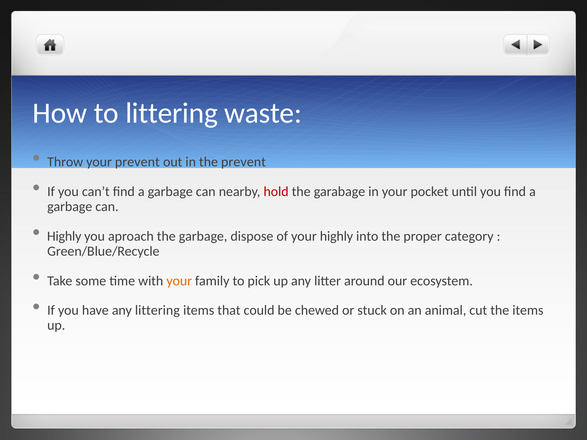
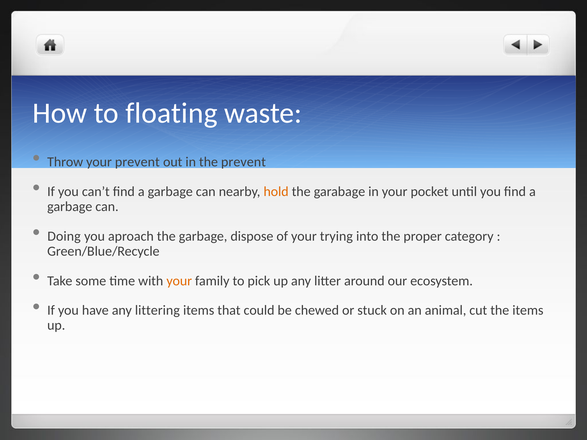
to littering: littering -> floating (171, 113)
hold colour: red -> orange (276, 192)
Highly: Highly -> Doing (64, 236)
your highly: highly -> trying (336, 236)
